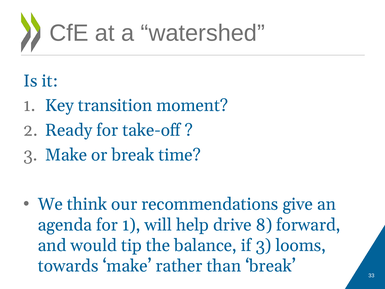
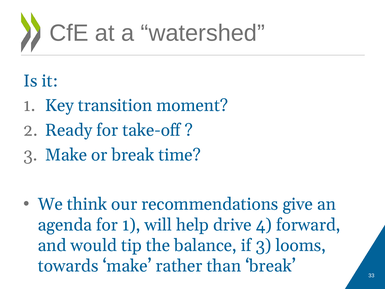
8: 8 -> 4 (264, 225)
